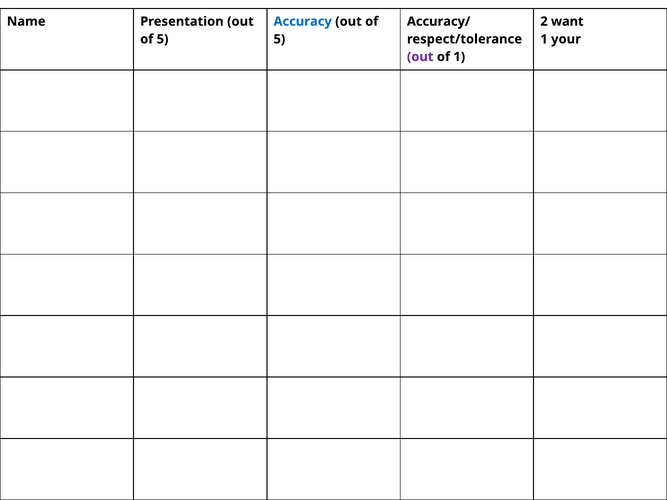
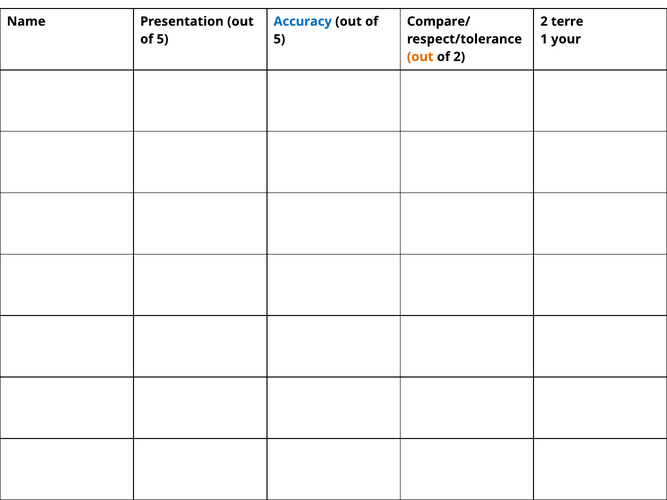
Accuracy/: Accuracy/ -> Compare/ (439, 21)
want: want -> terre (567, 21)
out colour: purple -> orange (420, 57)
of 1: 1 -> 2 (459, 57)
